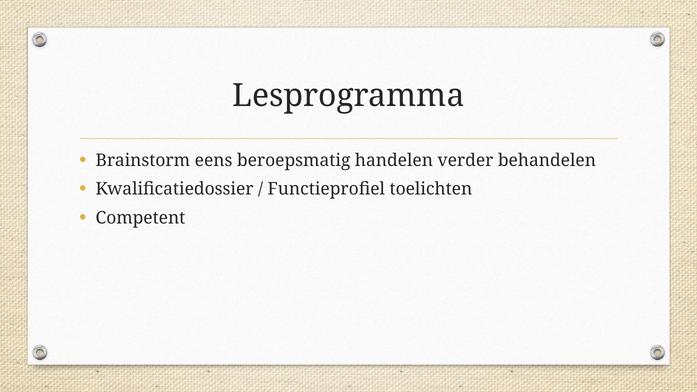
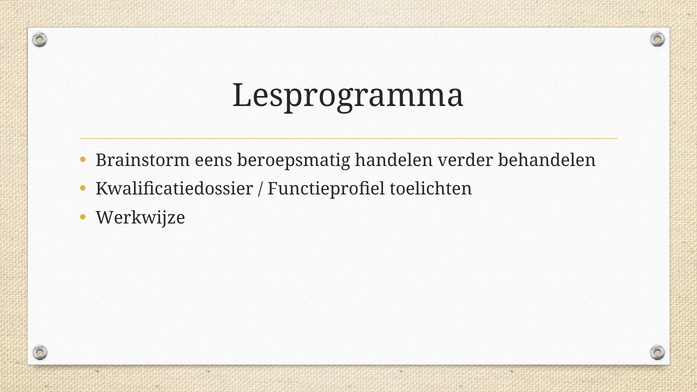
Competent: Competent -> Werkwijze (140, 218)
